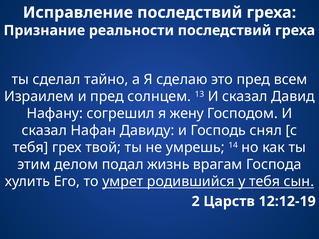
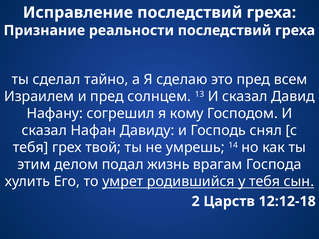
жену: жену -> кому (187, 114)
12:12-19: 12:12-19 -> 12:12-18 (287, 202)
